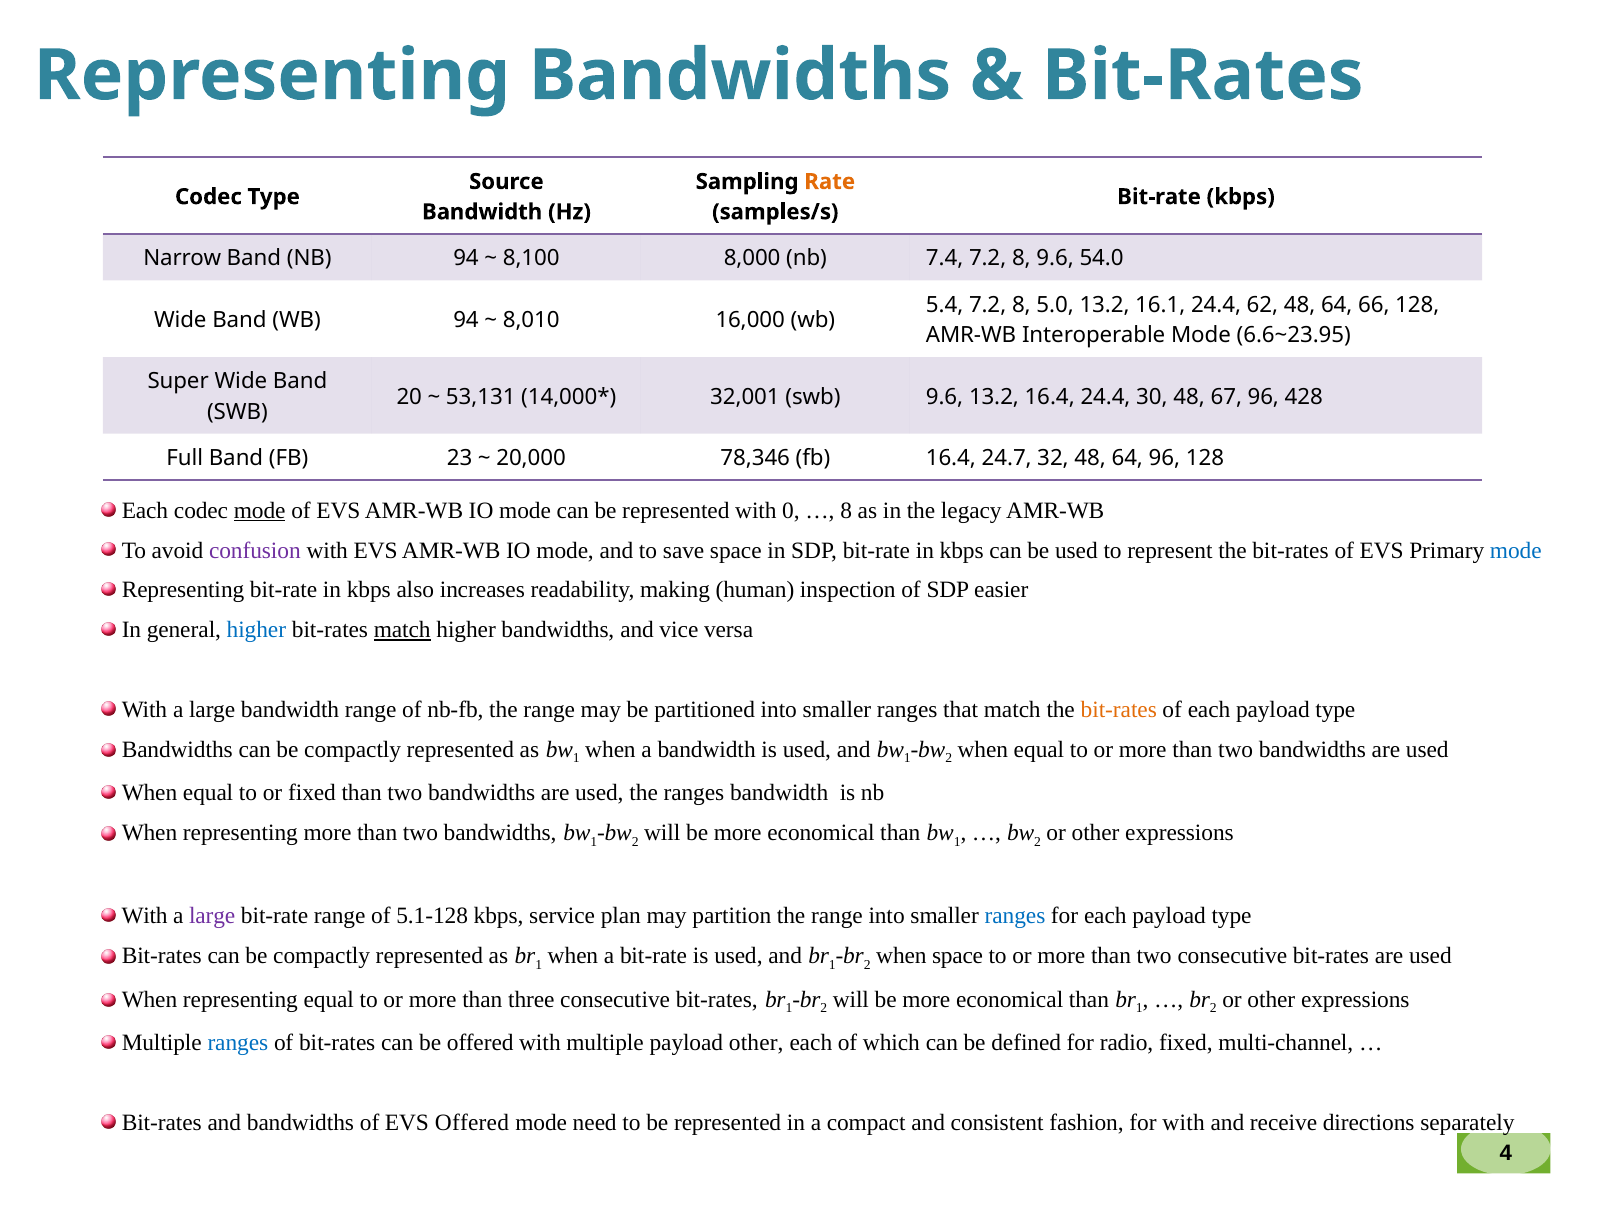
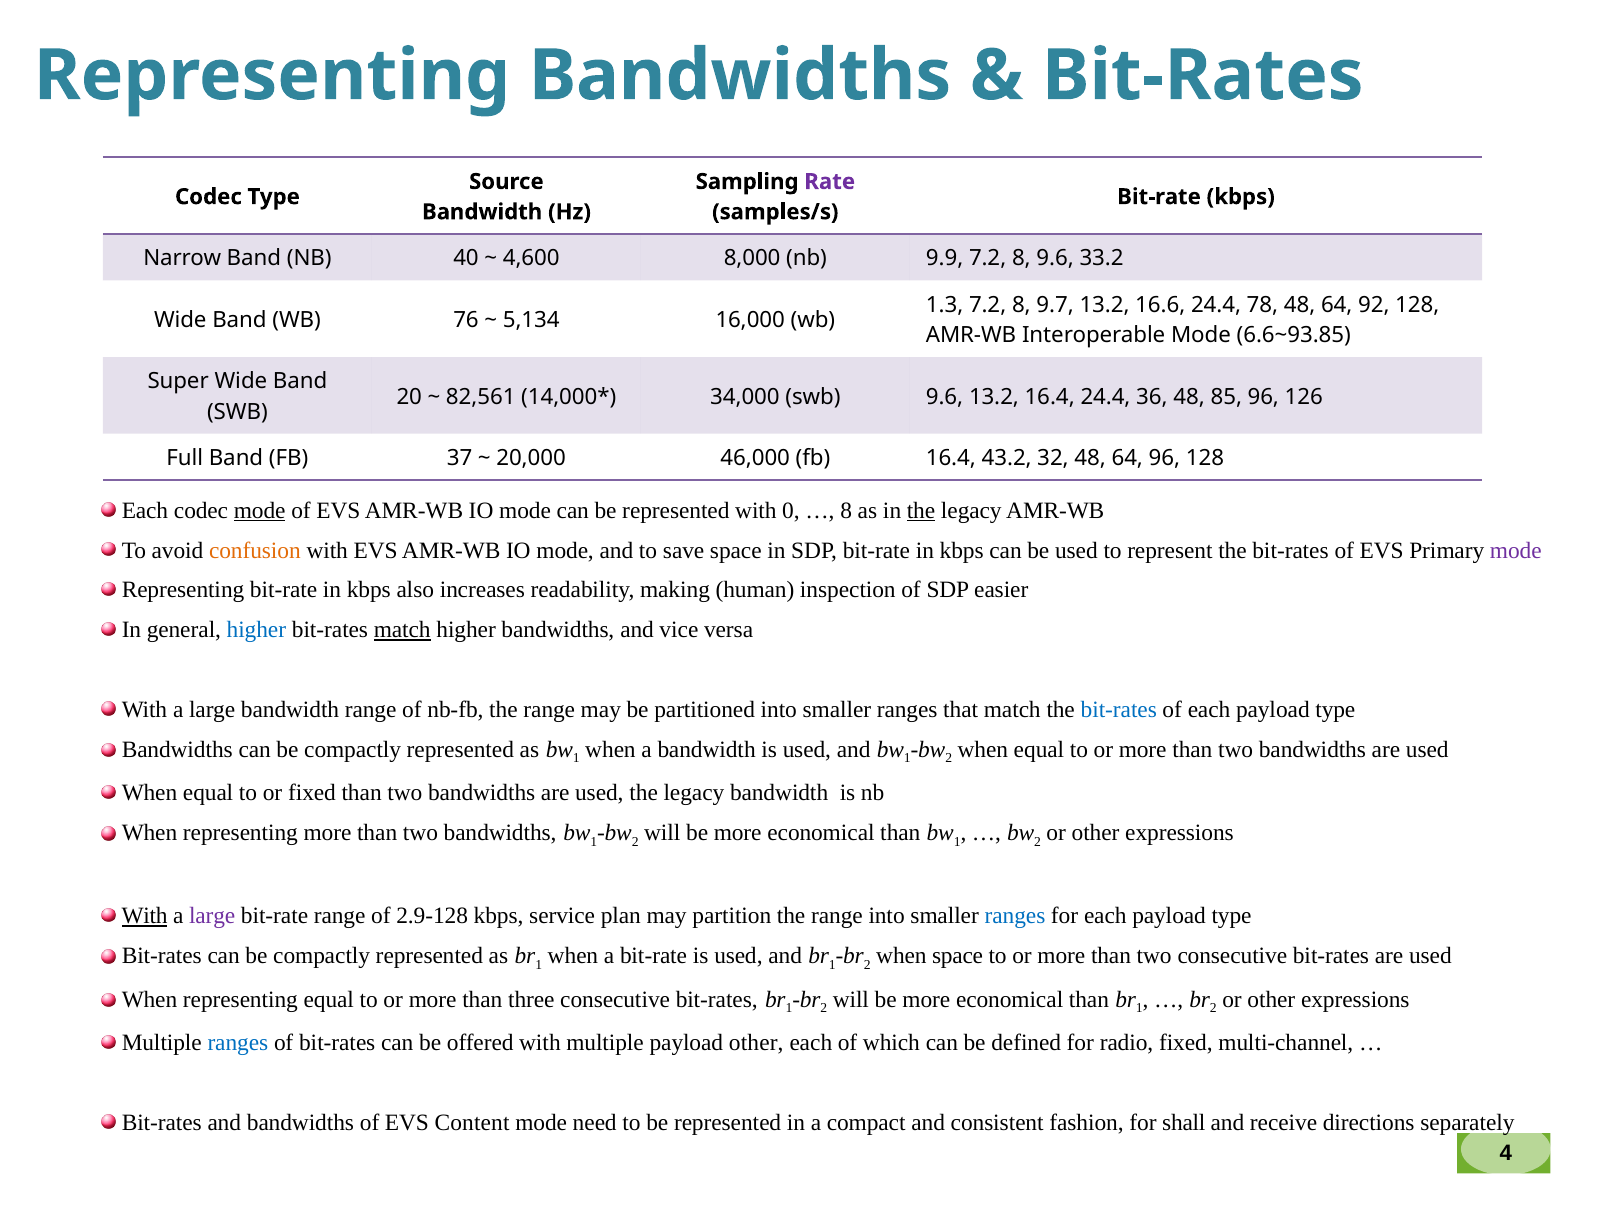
Rate colour: orange -> purple (830, 182)
NB 94: 94 -> 40 (466, 258)
8,100: 8,100 -> 4,600 (531, 258)
7.4: 7.4 -> 9.9 (945, 258)
54.0: 54.0 -> 33.2 (1102, 258)
5.4: 5.4 -> 1.3 (945, 305)
5.0: 5.0 -> 9.7 (1055, 305)
16.1: 16.1 -> 16.6 (1160, 305)
62: 62 -> 78 (1262, 305)
66: 66 -> 92 (1374, 305)
WB 94: 94 -> 76 (466, 320)
8,010: 8,010 -> 5,134 (531, 320)
6.6~23.95: 6.6~23.95 -> 6.6~93.85 (1294, 335)
53,131: 53,131 -> 82,561 (481, 397)
32,001: 32,001 -> 34,000 (745, 397)
30: 30 -> 36 (1152, 397)
67: 67 -> 85 (1226, 397)
428: 428 -> 126 (1304, 397)
23: 23 -> 37 (460, 458)
78,346: 78,346 -> 46,000 (755, 458)
24.7: 24.7 -> 43.2 (1007, 458)
the underline: none -> present (921, 510)
confusion colour: purple -> orange (255, 550)
mode colour: blue -> purple (1516, 550)
bit-rates colour: orange -> blue (1119, 709)
used the ranges: ranges -> legacy (694, 793)
With underline: none -> present (145, 916)
5.1-128: 5.1-128 -> 2.9-128 (432, 916)
EVS Offered: Offered -> Content (472, 1122)
for with: with -> shall (1184, 1122)
